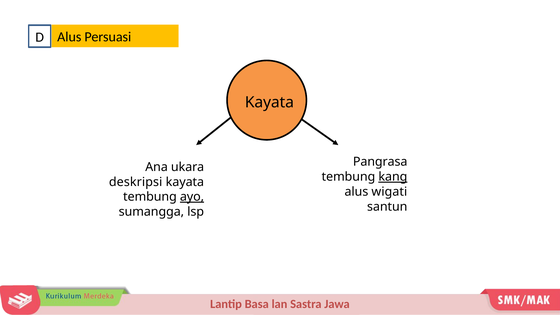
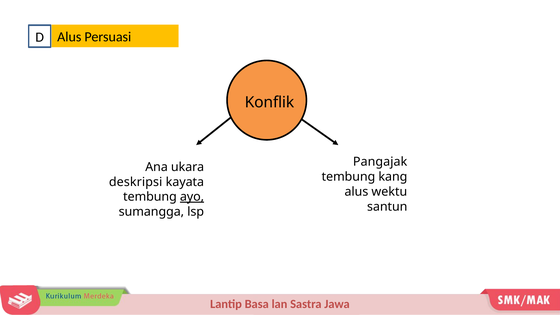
Kayata: Kayata -> Konflik (269, 102)
Pangrasa: Pangrasa -> Pangajak (380, 162)
kang underline: present -> none (393, 177)
wigati: wigati -> wektu (389, 192)
